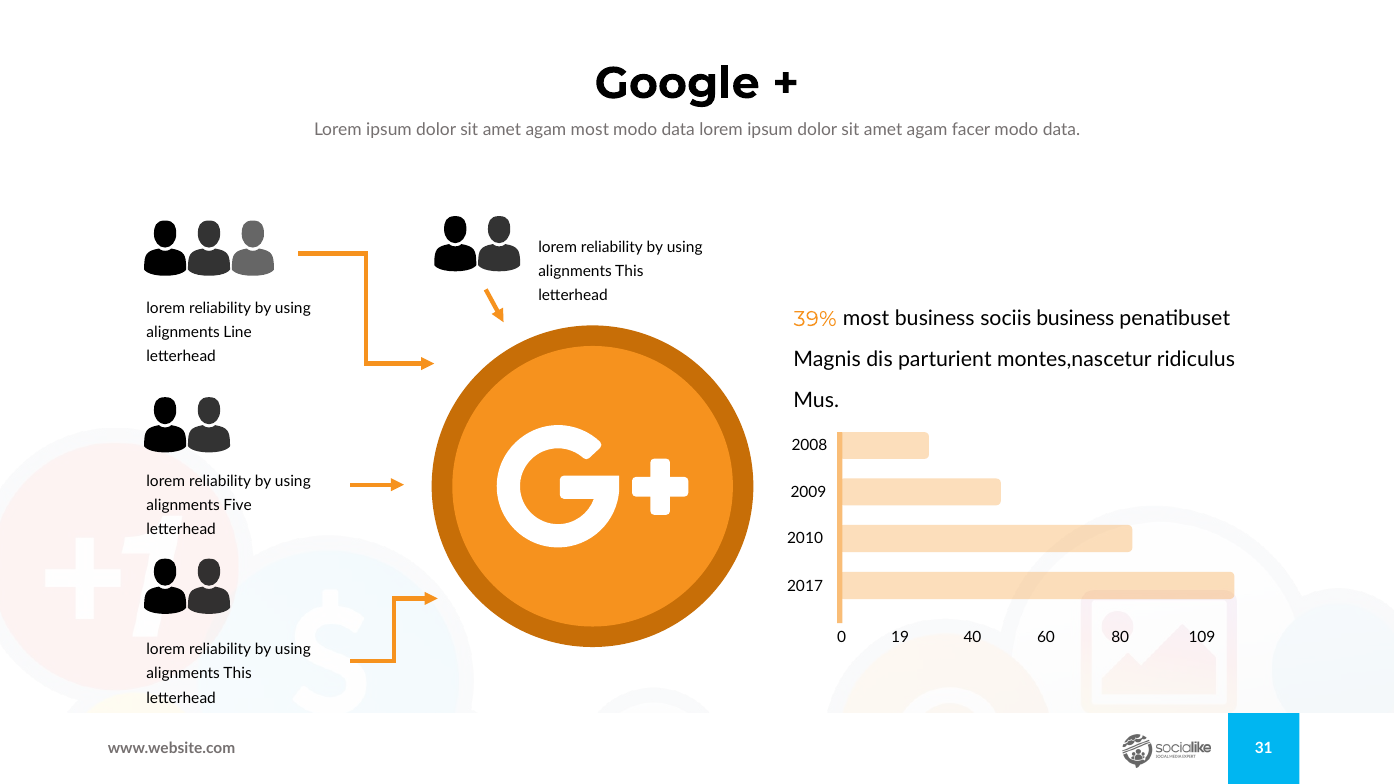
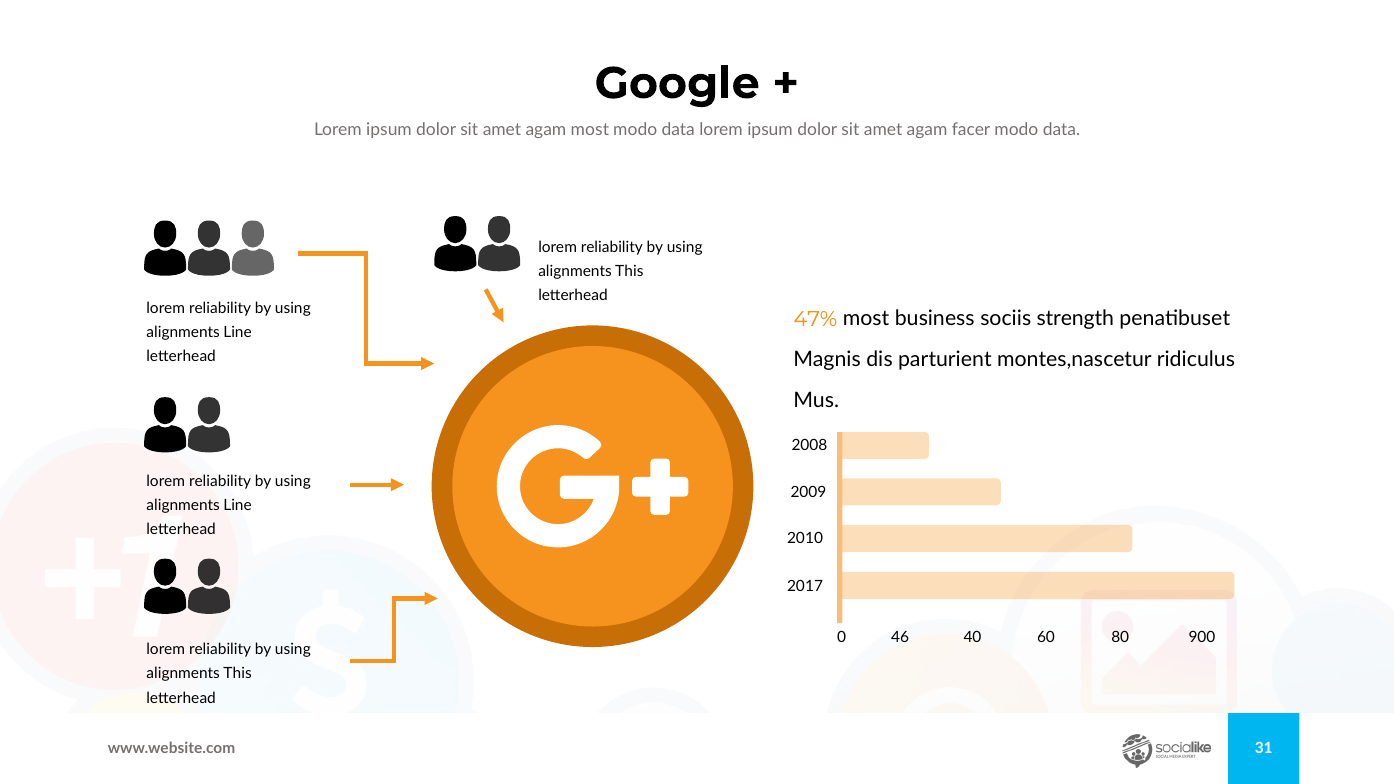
39%: 39% -> 47% (815, 319)
sociis business: business -> strength (1075, 319)
Five: Five -> Line (238, 506)
19: 19 -> 46 (900, 638)
109: 109 -> 900 (1202, 638)
